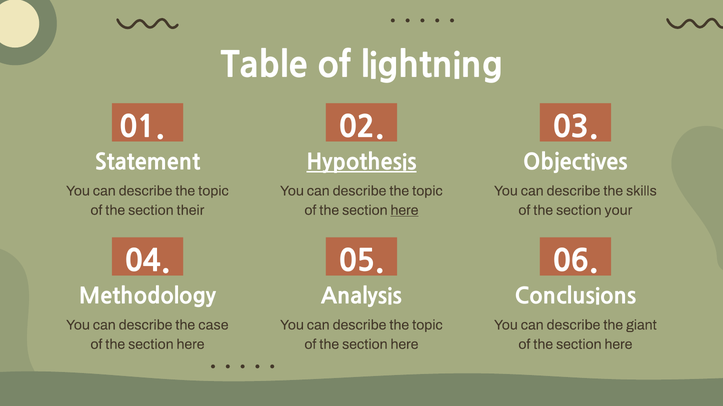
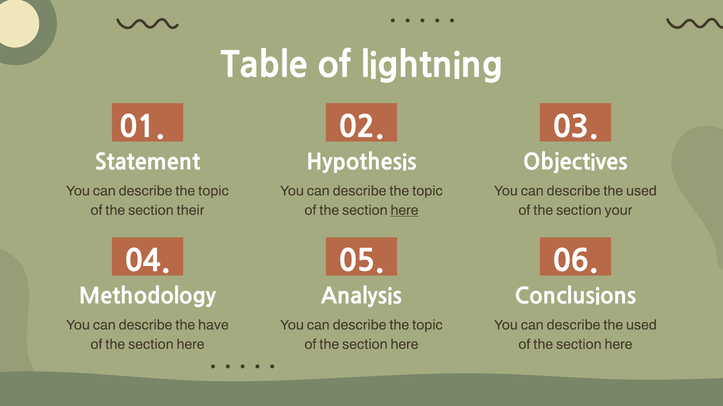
Hypothesis underline: present -> none (361, 163)
skills: skills -> used (641, 191)
case: case -> have (213, 325)
giant: giant -> used (641, 325)
